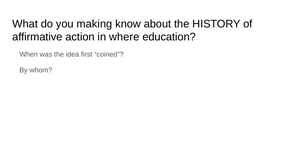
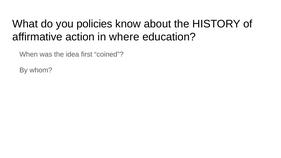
making: making -> policies (95, 24)
